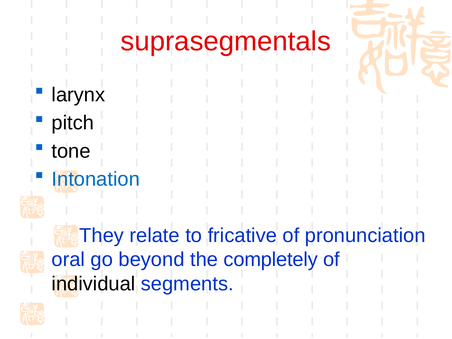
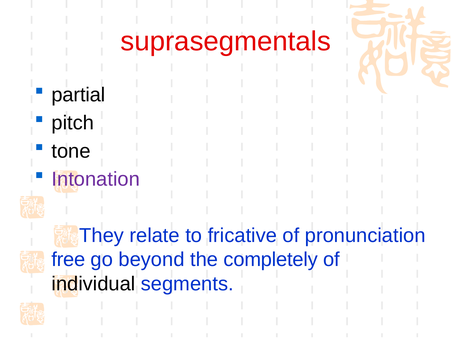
larynx: larynx -> partial (78, 95)
Intonation colour: blue -> purple (96, 179)
oral: oral -> free (68, 260)
